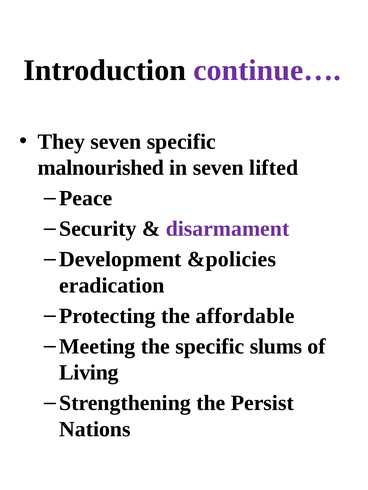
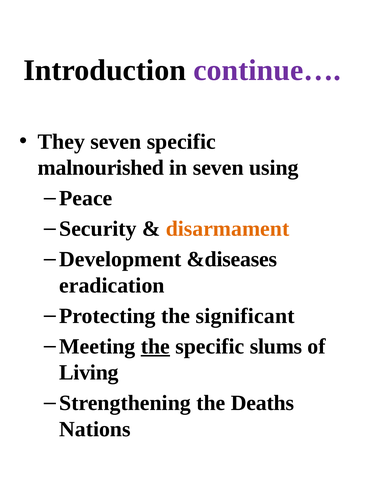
lifted: lifted -> using (274, 168)
disarmament colour: purple -> orange (228, 229)
&policies: &policies -> &diseases (232, 260)
affordable: affordable -> significant (245, 316)
the underline: none -> present (155, 347)
Persist: Persist -> Deaths (262, 404)
